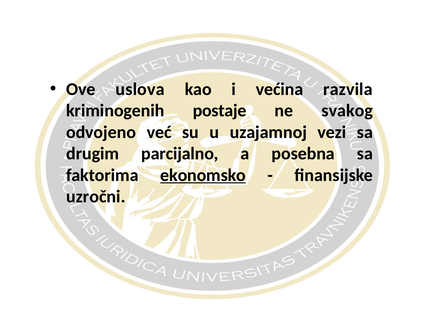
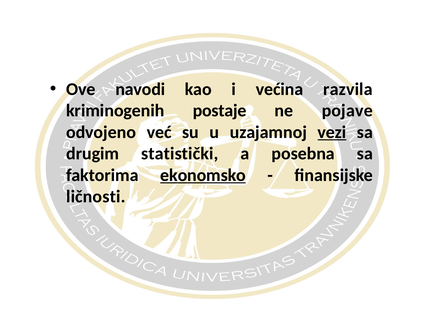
uslova: uslova -> navodi (140, 89)
svakog: svakog -> pojave (347, 111)
vezi underline: none -> present (332, 132)
parcijalno: parcijalno -> statistički (180, 154)
uzročni: uzročni -> ličnosti (96, 197)
